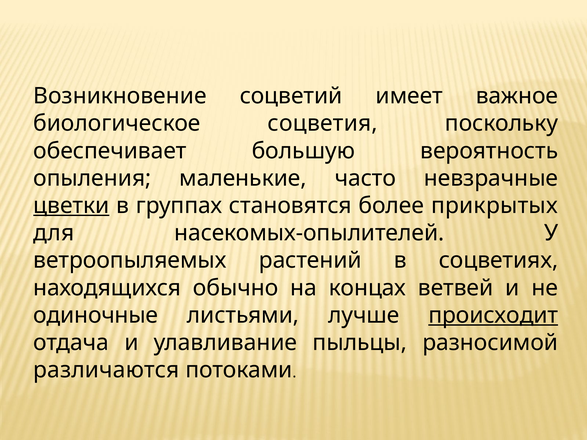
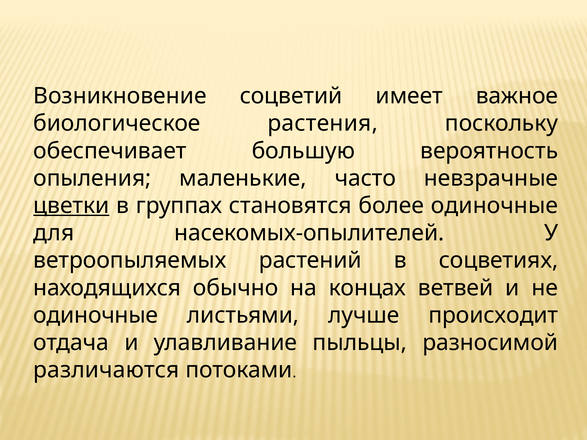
соцветия: соцветия -> растения (323, 124)
более прикрытых: прикрытых -> одиночные (494, 206)
происходит underline: present -> none (493, 315)
